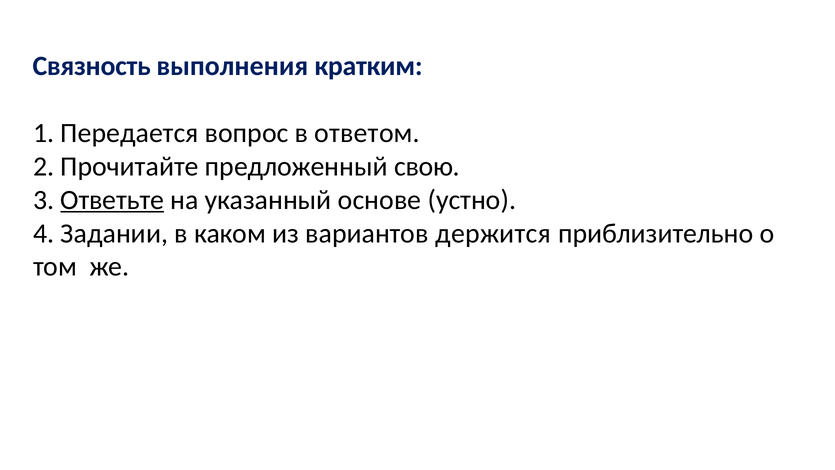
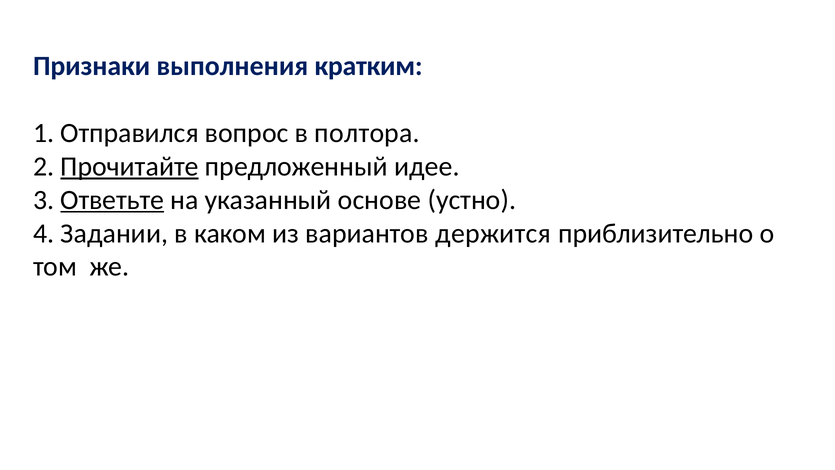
Связность: Связность -> Признаки (92, 66)
Передается: Передается -> Отправился (130, 133)
ответом: ответом -> полтора (367, 133)
Прочитайте underline: none -> present (130, 166)
свою: свою -> идее (427, 166)
